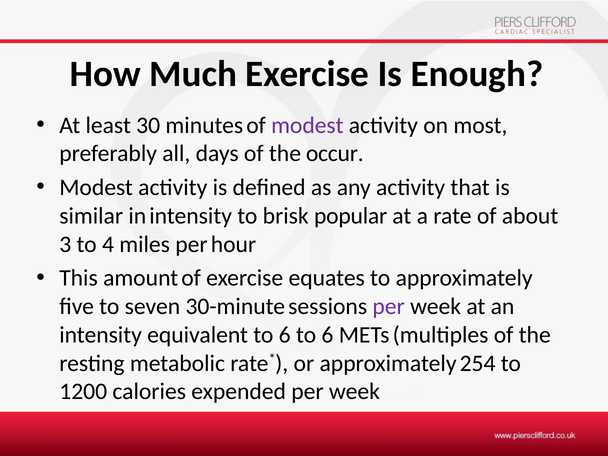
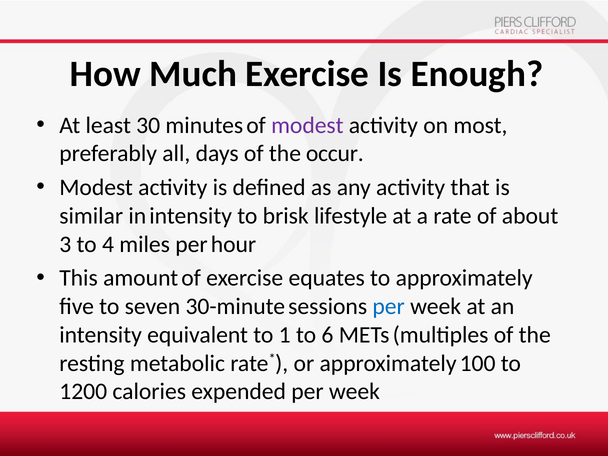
popular: popular -> lifestyle (351, 216)
per colour: purple -> blue (389, 306)
equivalent to 6: 6 -> 1 (285, 335)
254: 254 -> 100 (478, 363)
